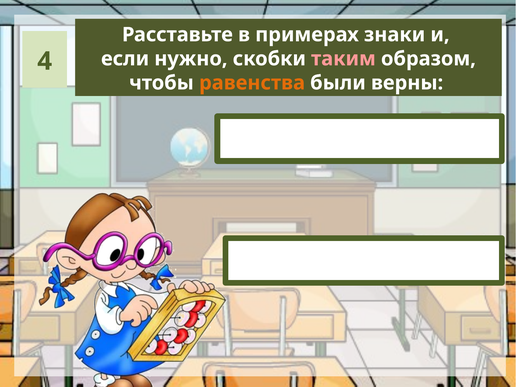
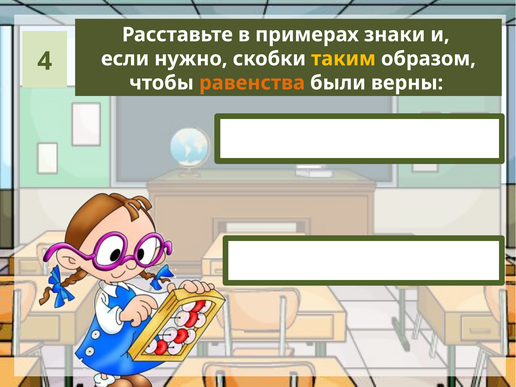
таким colour: pink -> yellow (343, 59)
